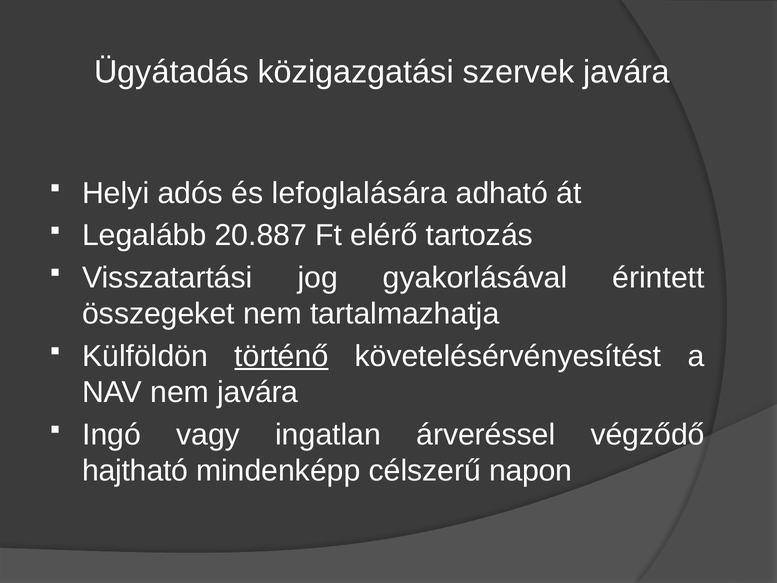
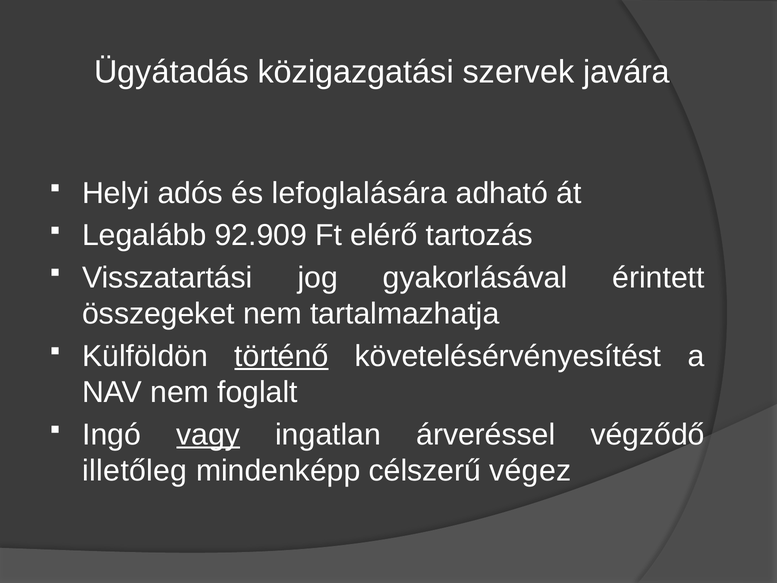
20.887: 20.887 -> 92.909 (261, 235)
nem javára: javára -> foglalt (258, 392)
vagy underline: none -> present (208, 434)
hajtható: hajtható -> illetőleg (135, 471)
napon: napon -> végez (530, 471)
